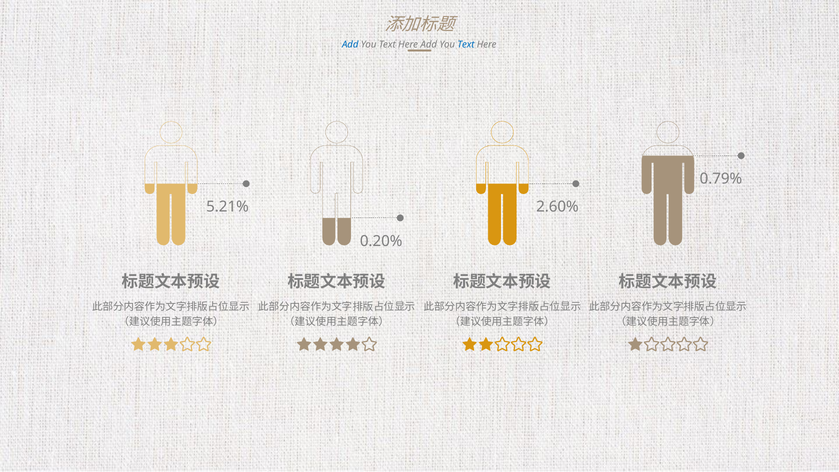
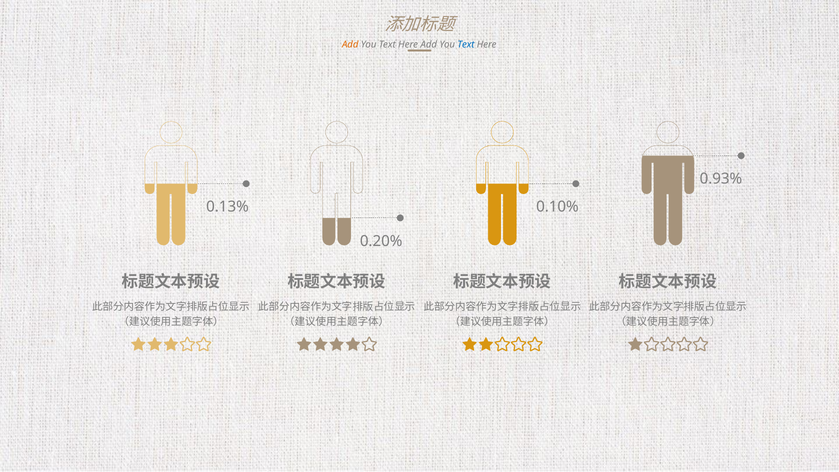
Add colour: blue -> orange (350, 45)
0.79%: 0.79% -> 0.93% (721, 179)
5.21%: 5.21% -> 0.13% (227, 207)
2.60%: 2.60% -> 0.10% (557, 207)
